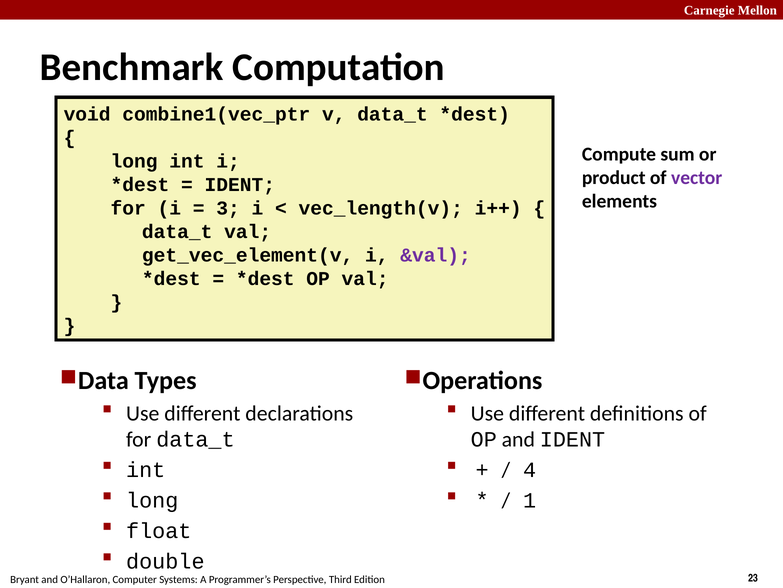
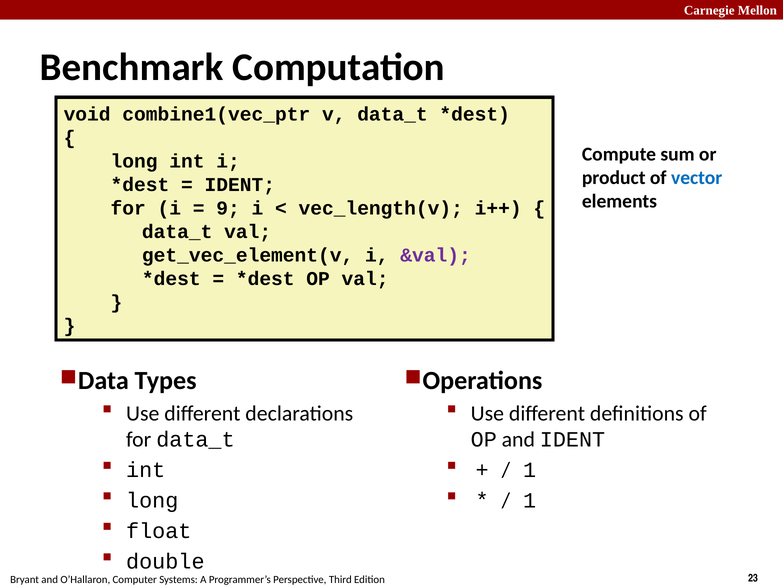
vector colour: purple -> blue (697, 177)
3: 3 -> 9 (228, 208)
4: 4 -> 1 (530, 470)
